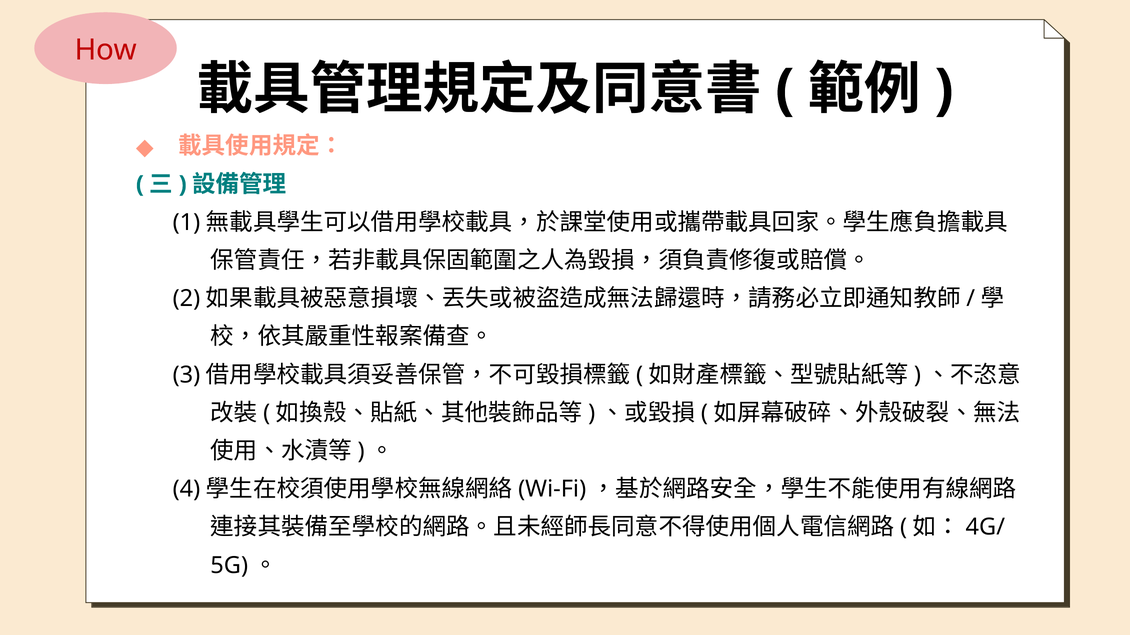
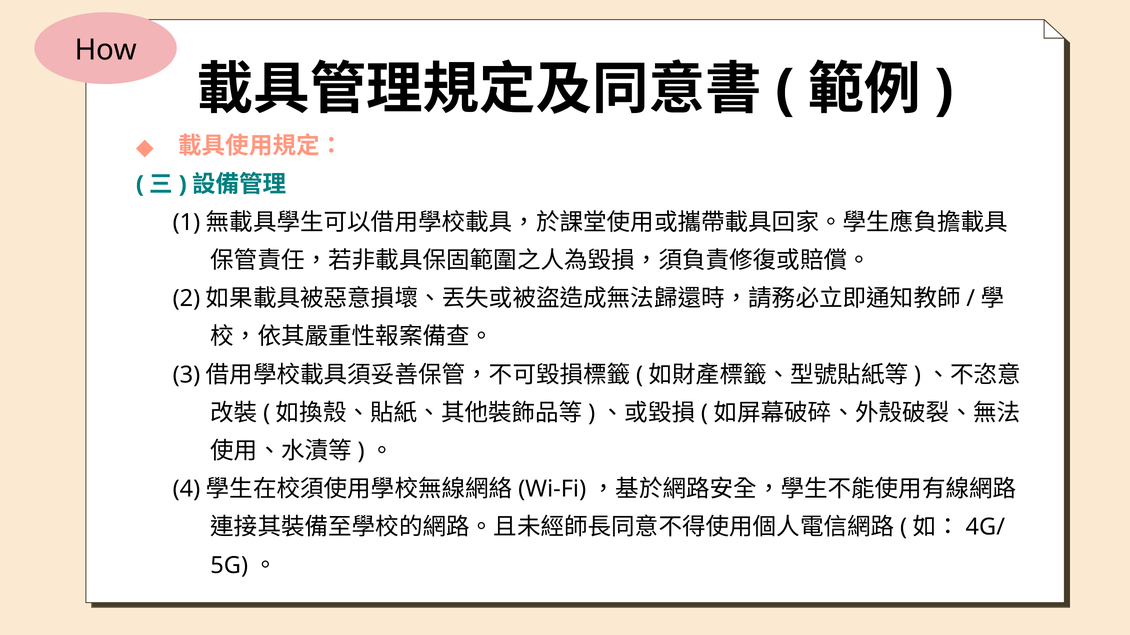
How colour: red -> black (106, 50)
